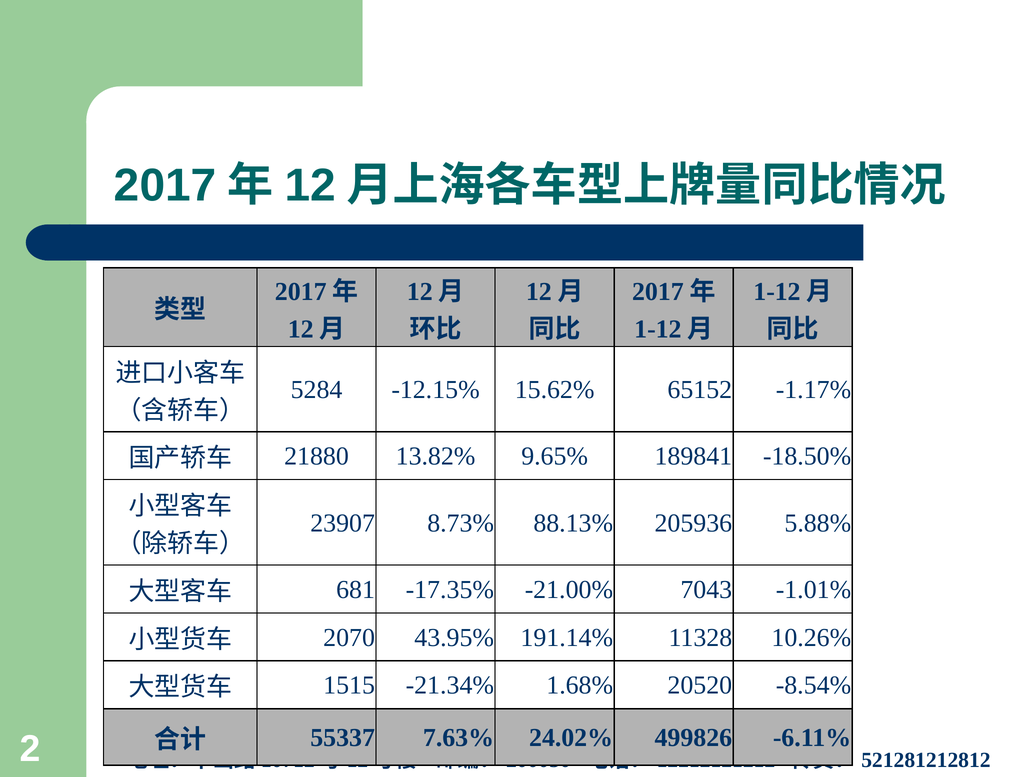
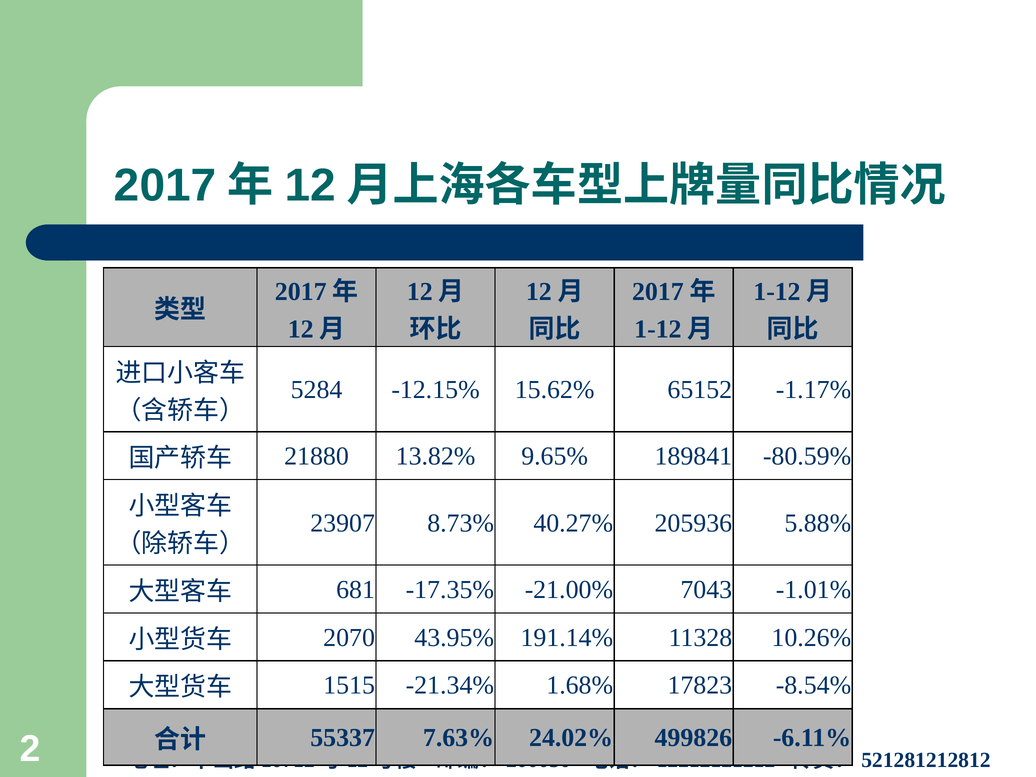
-18.50%: -18.50% -> -80.59% (807, 456)
88.13%: 88.13% -> 40.27% (573, 523)
20520: 20520 -> 17823 (700, 685)
